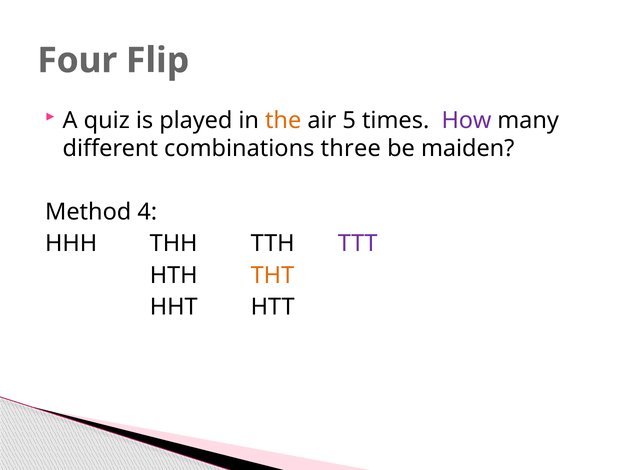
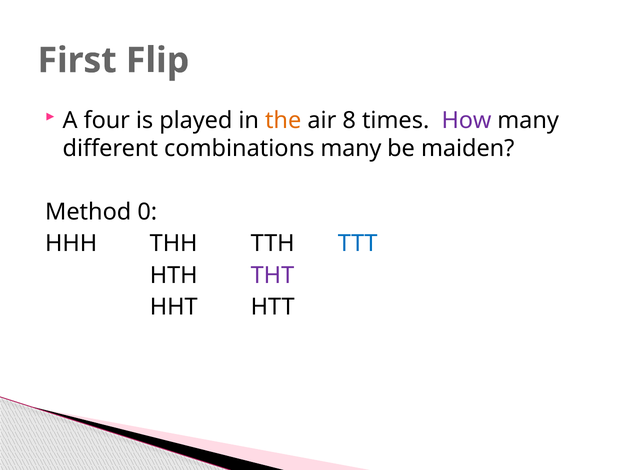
Four: Four -> First (77, 60)
quiz: quiz -> four (107, 120)
5: 5 -> 8 (349, 120)
combinations three: three -> many (351, 149)
4: 4 -> 0 (147, 212)
TTT colour: purple -> blue (358, 244)
THT colour: orange -> purple (272, 276)
